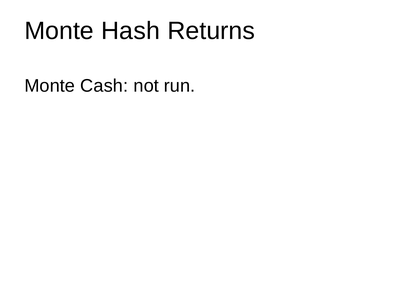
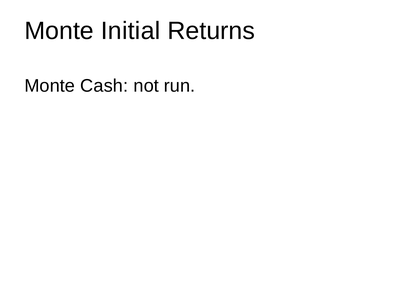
Hash: Hash -> Initial (131, 31)
